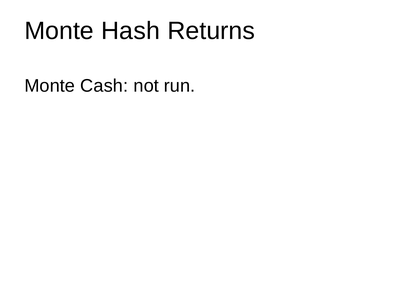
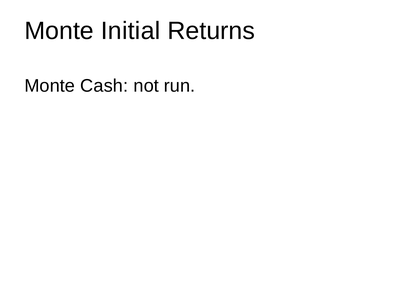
Hash: Hash -> Initial (131, 31)
